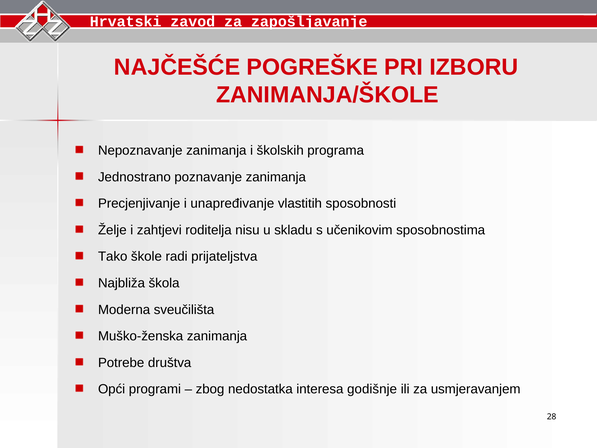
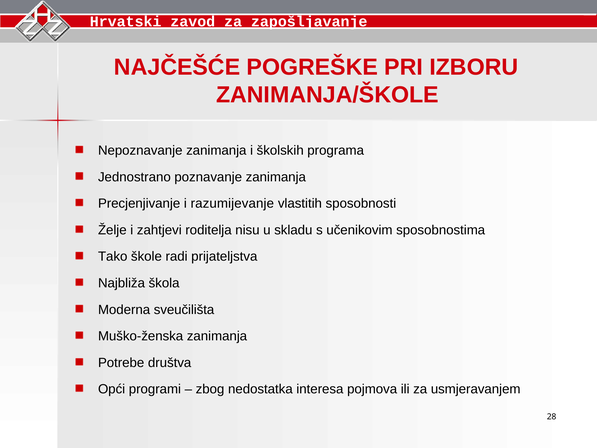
unapređivanje: unapređivanje -> razumijevanje (232, 203)
godišnje: godišnje -> pojmova (372, 389)
